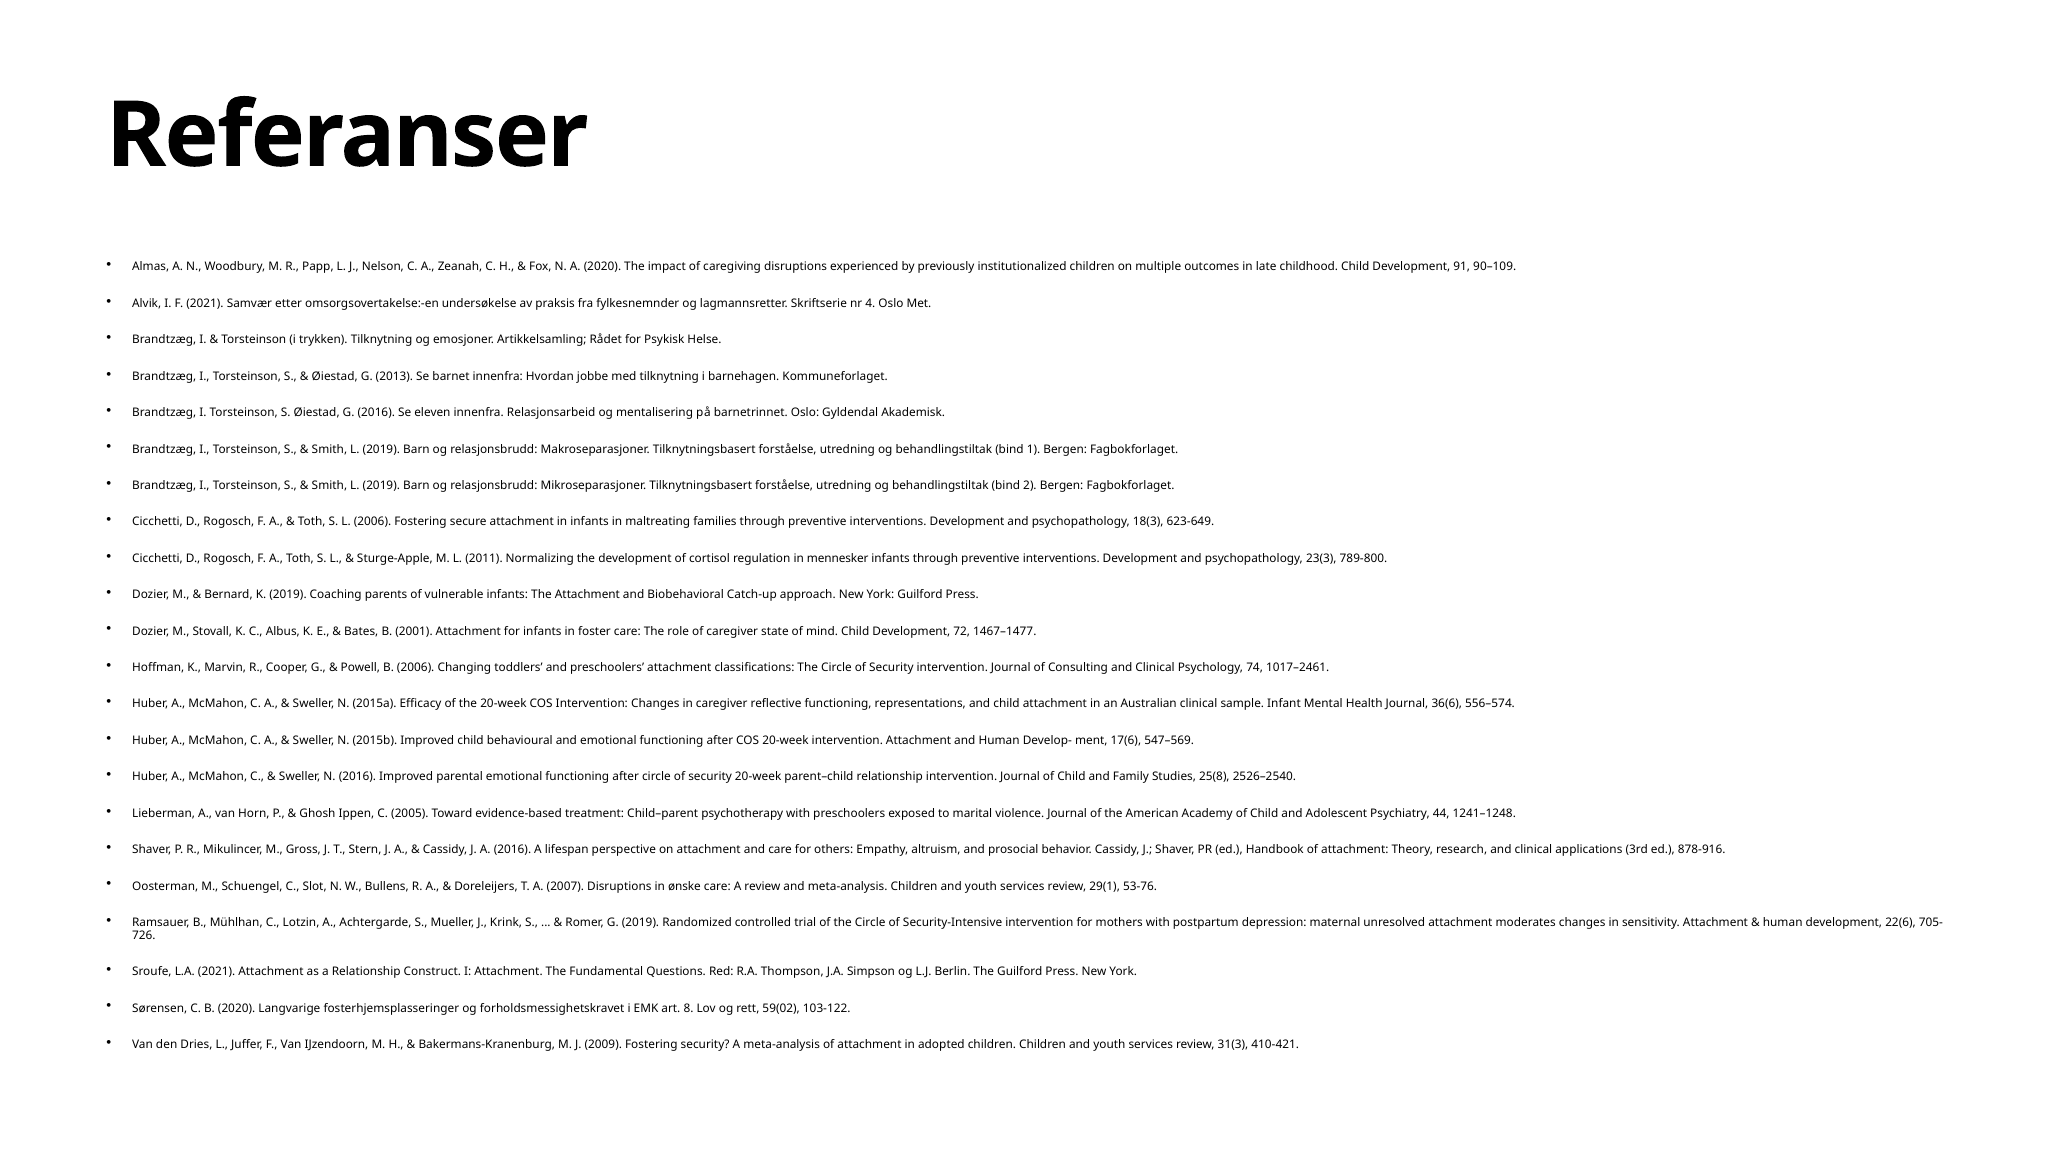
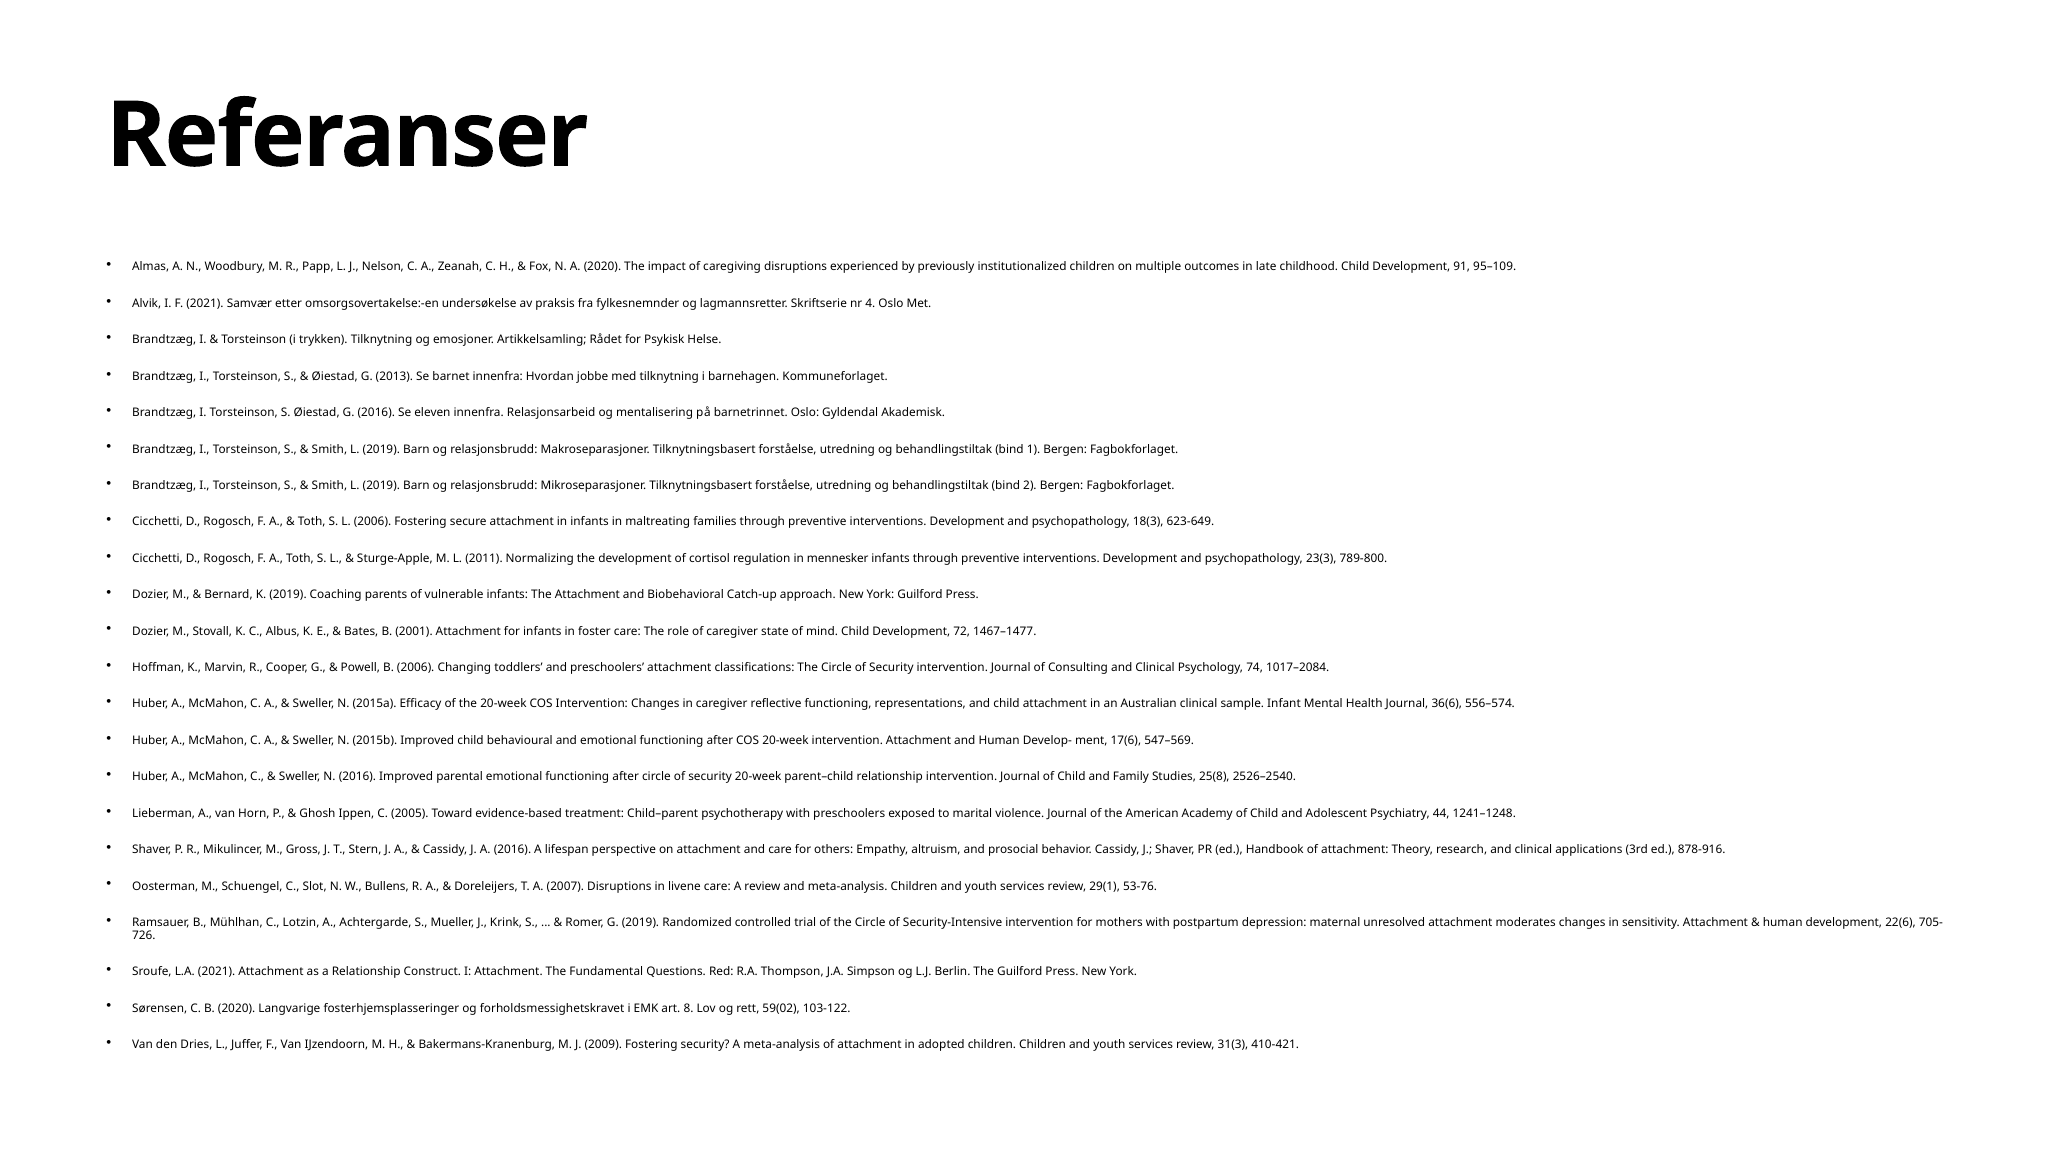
90–109: 90–109 -> 95–109 (1495, 267)
1017–2461: 1017–2461 -> 1017–2084 (1298, 667)
ønske: ønske -> livene (684, 886)
